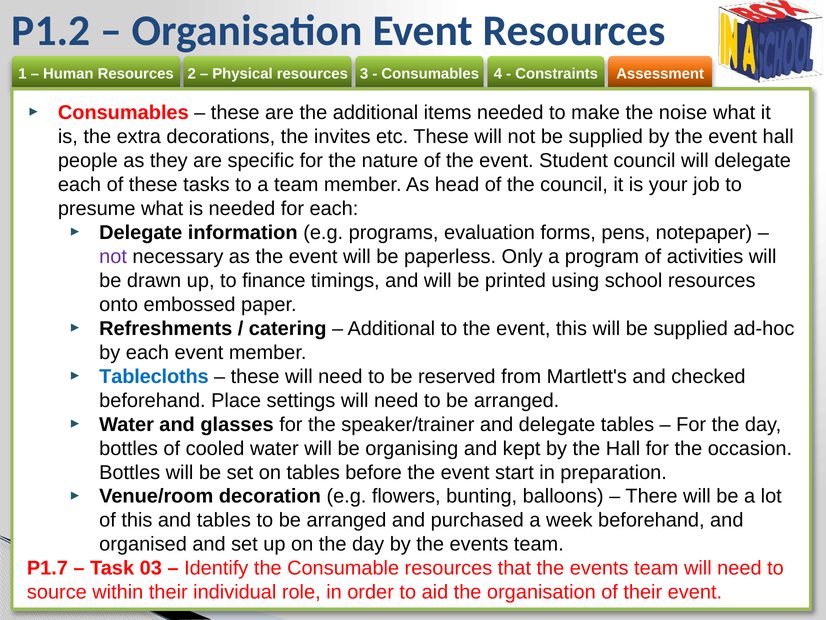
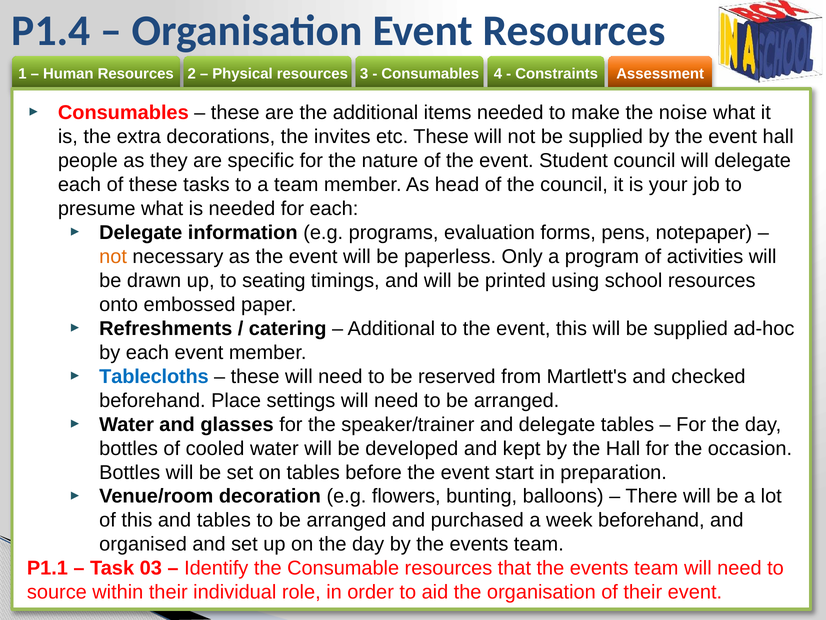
P1.2: P1.2 -> P1.4 (51, 31)
not colour: purple -> orange (113, 256)
finance: finance -> seating (274, 280)
organising: organising -> developed (412, 448)
P1.7: P1.7 -> P1.1 (47, 568)
